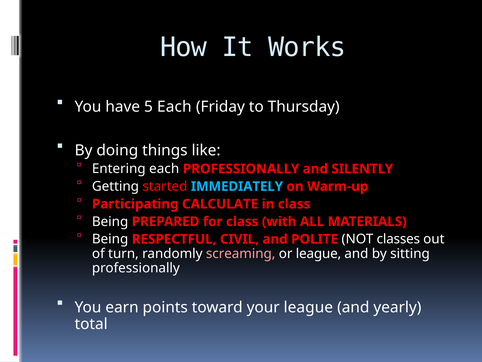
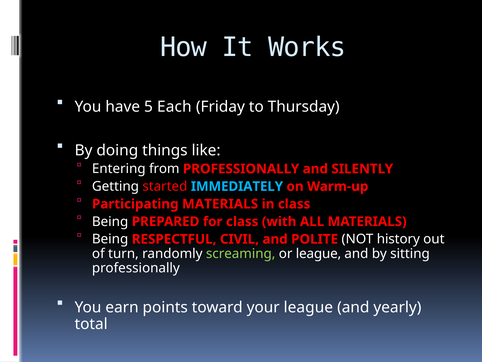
Entering each: each -> from (164, 169)
Participating CALCULATE: CALCULATE -> MATERIALS (220, 204)
classes: classes -> history (398, 239)
screaming colour: pink -> light green (241, 253)
